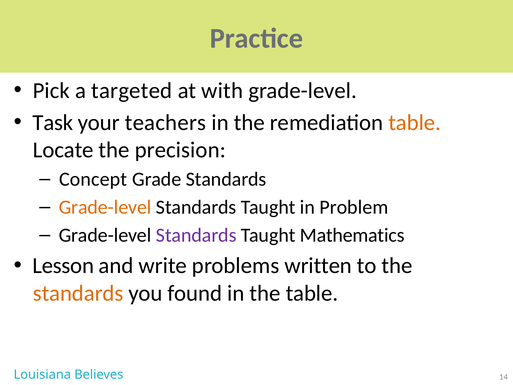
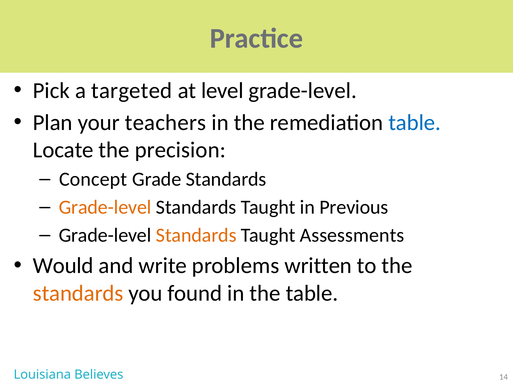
with: with -> level (222, 91)
Task: Task -> Plan (53, 122)
table colour: orange -> blue (415, 122)
Problem: Problem -> Previous (354, 207)
Standards colour: purple -> orange (196, 235)
Mathematics: Mathematics -> Assessments (352, 235)
Lesson: Lesson -> Would (63, 266)
